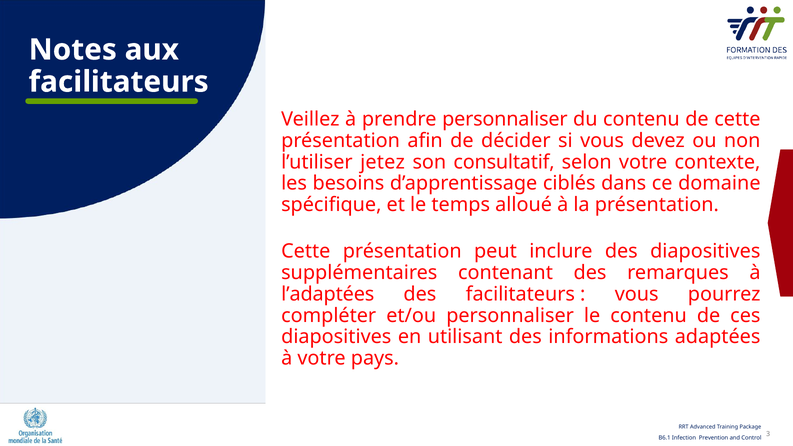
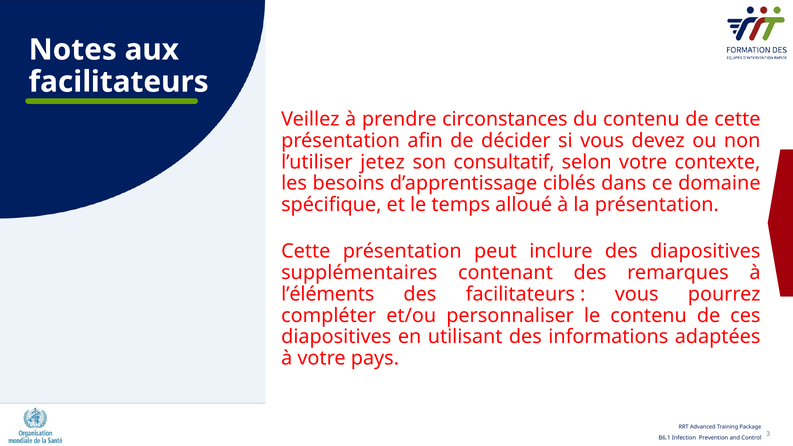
prendre personnaliser: personnaliser -> circonstances (505, 119)
l’adaptées: l’adaptées -> l’éléments (328, 294)
